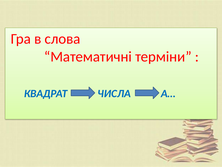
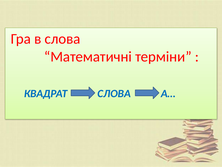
КВАДРАТ ЧИСЛА: ЧИСЛА -> СЛОВА (114, 93)
